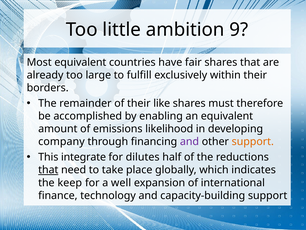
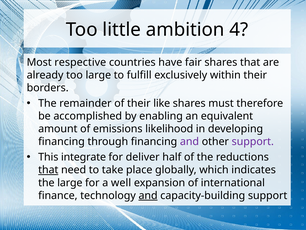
9: 9 -> 4 (239, 30)
Most equivalent: equivalent -> respective (80, 62)
company: company -> financing (61, 141)
support colour: orange -> purple (253, 141)
dilutes: dilutes -> deliver (143, 157)
the keep: keep -> large (70, 182)
and underline: none -> present (148, 195)
